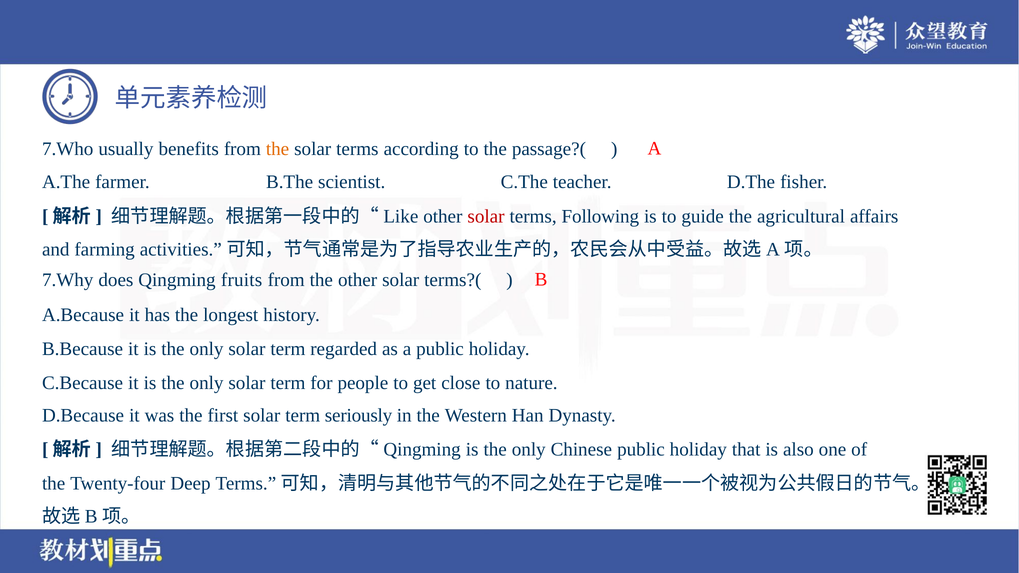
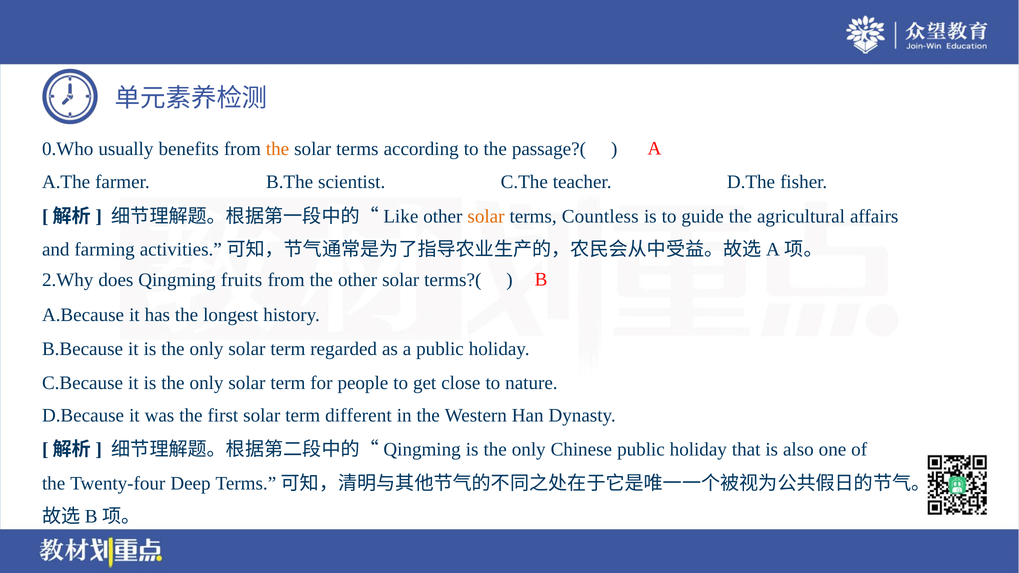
7.Who: 7.Who -> 0.Who (68, 149)
solar colour: red -> orange (486, 217)
Following: Following -> Countless (600, 217)
7.Why: 7.Why -> 2.Why (68, 280)
seriously: seriously -> different (358, 416)
